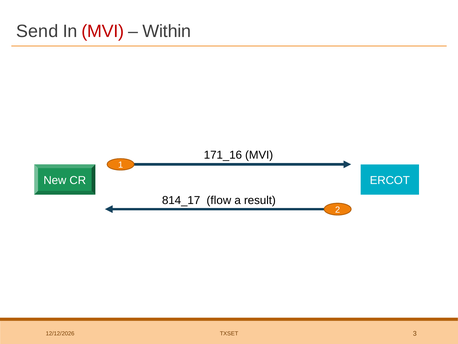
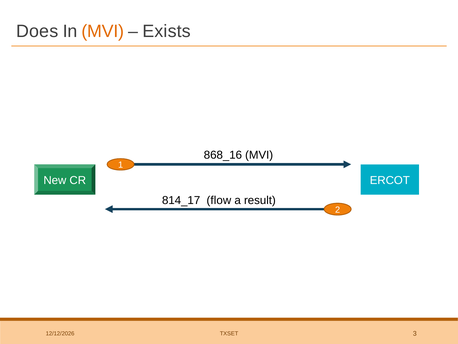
Send: Send -> Does (37, 31)
MVI colour: red -> orange (103, 31)
Within: Within -> Exists (167, 31)
171_16: 171_16 -> 868_16 (223, 155)
